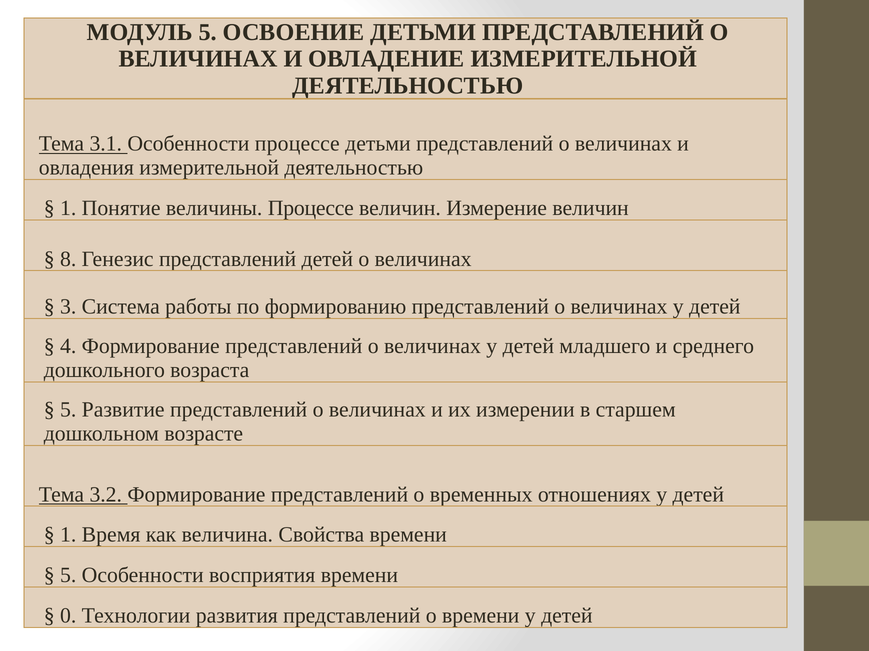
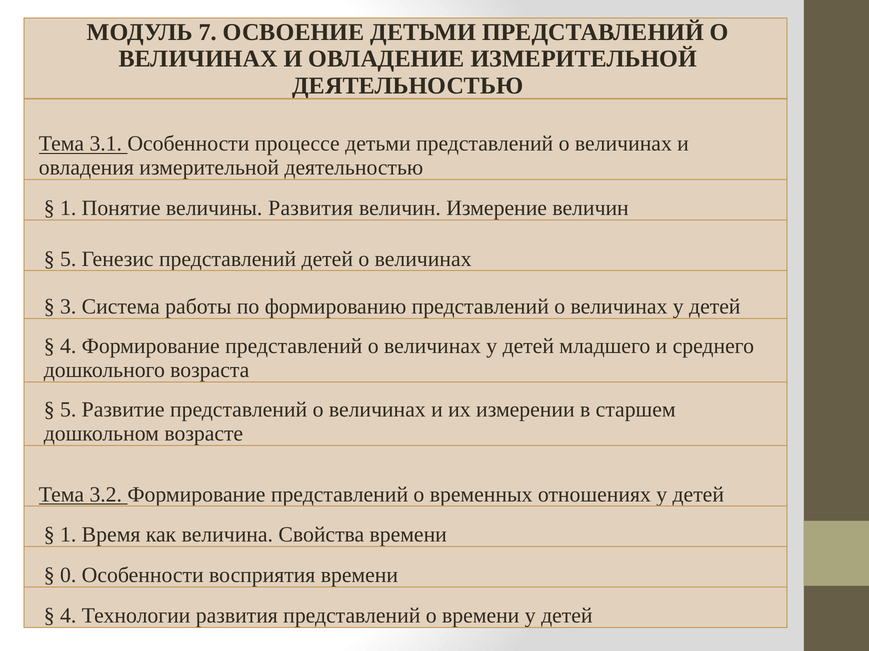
МОДУЛЬ 5: 5 -> 7 (208, 32)
величины Процессе: Процессе -> Развития (311, 208)
8: 8 -> 5 (68, 259)
5: 5 -> 0 (68, 576)
0: 0 -> 4 (68, 616)
